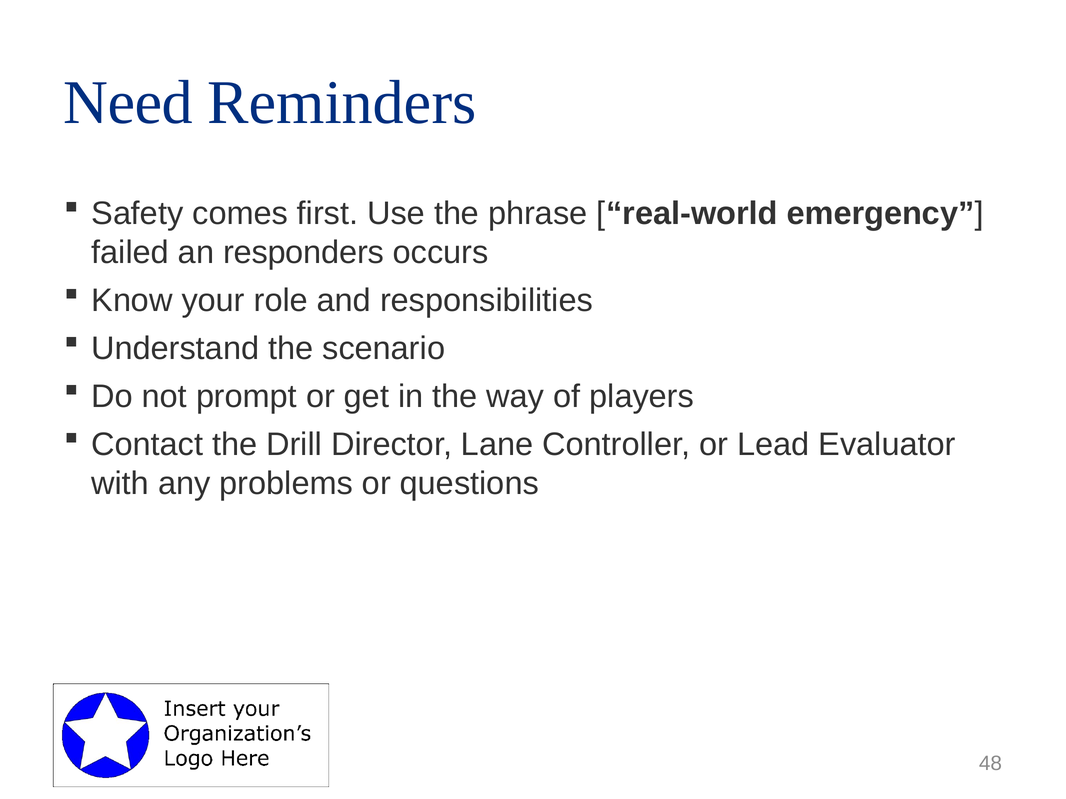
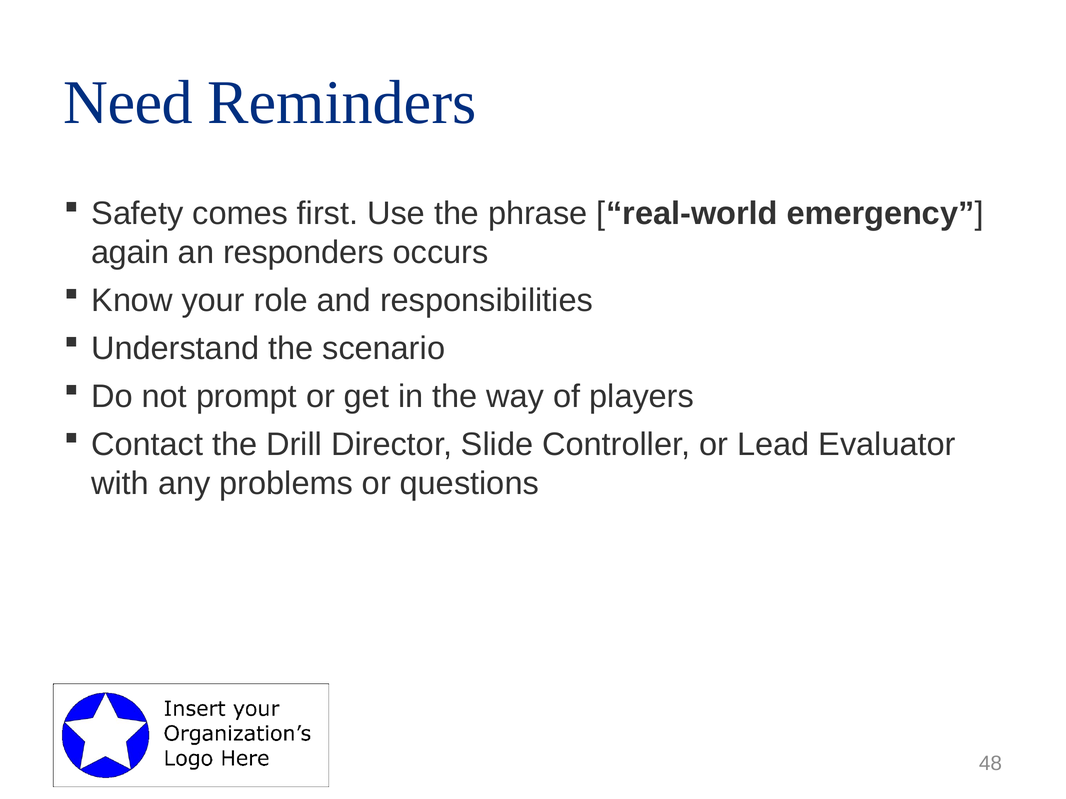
failed: failed -> again (130, 253)
Lane: Lane -> Slide (497, 445)
